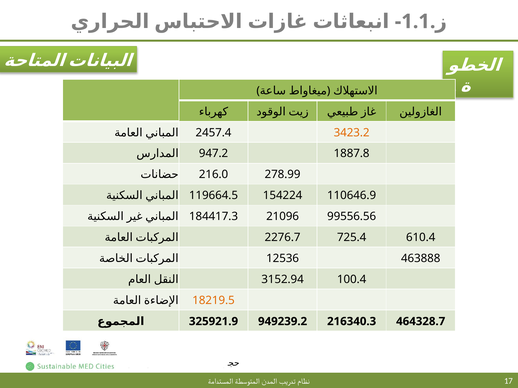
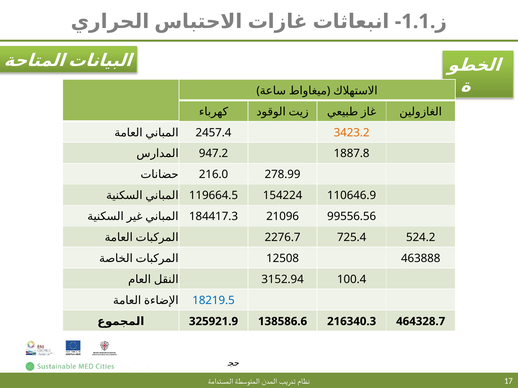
610.4: 610.4 -> 524.2 (421, 238)
12536: 12536 -> 12508 (283, 259)
18219.5 colour: orange -> blue (214, 301)
949239.2: 949239.2 -> 138586.6 (283, 322)
